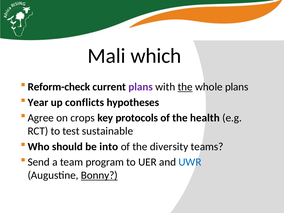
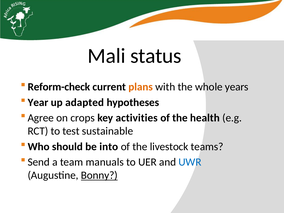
which: which -> status (156, 56)
plans colour: purple -> orange (141, 87)
the underline: present -> none (185, 87)
whole plans: plans -> years (237, 87)
conflicts: conflicts -> adapted (85, 102)
protocols: protocols -> activities (137, 118)
diversity: diversity -> livestock (169, 147)
program: program -> manuals (105, 162)
